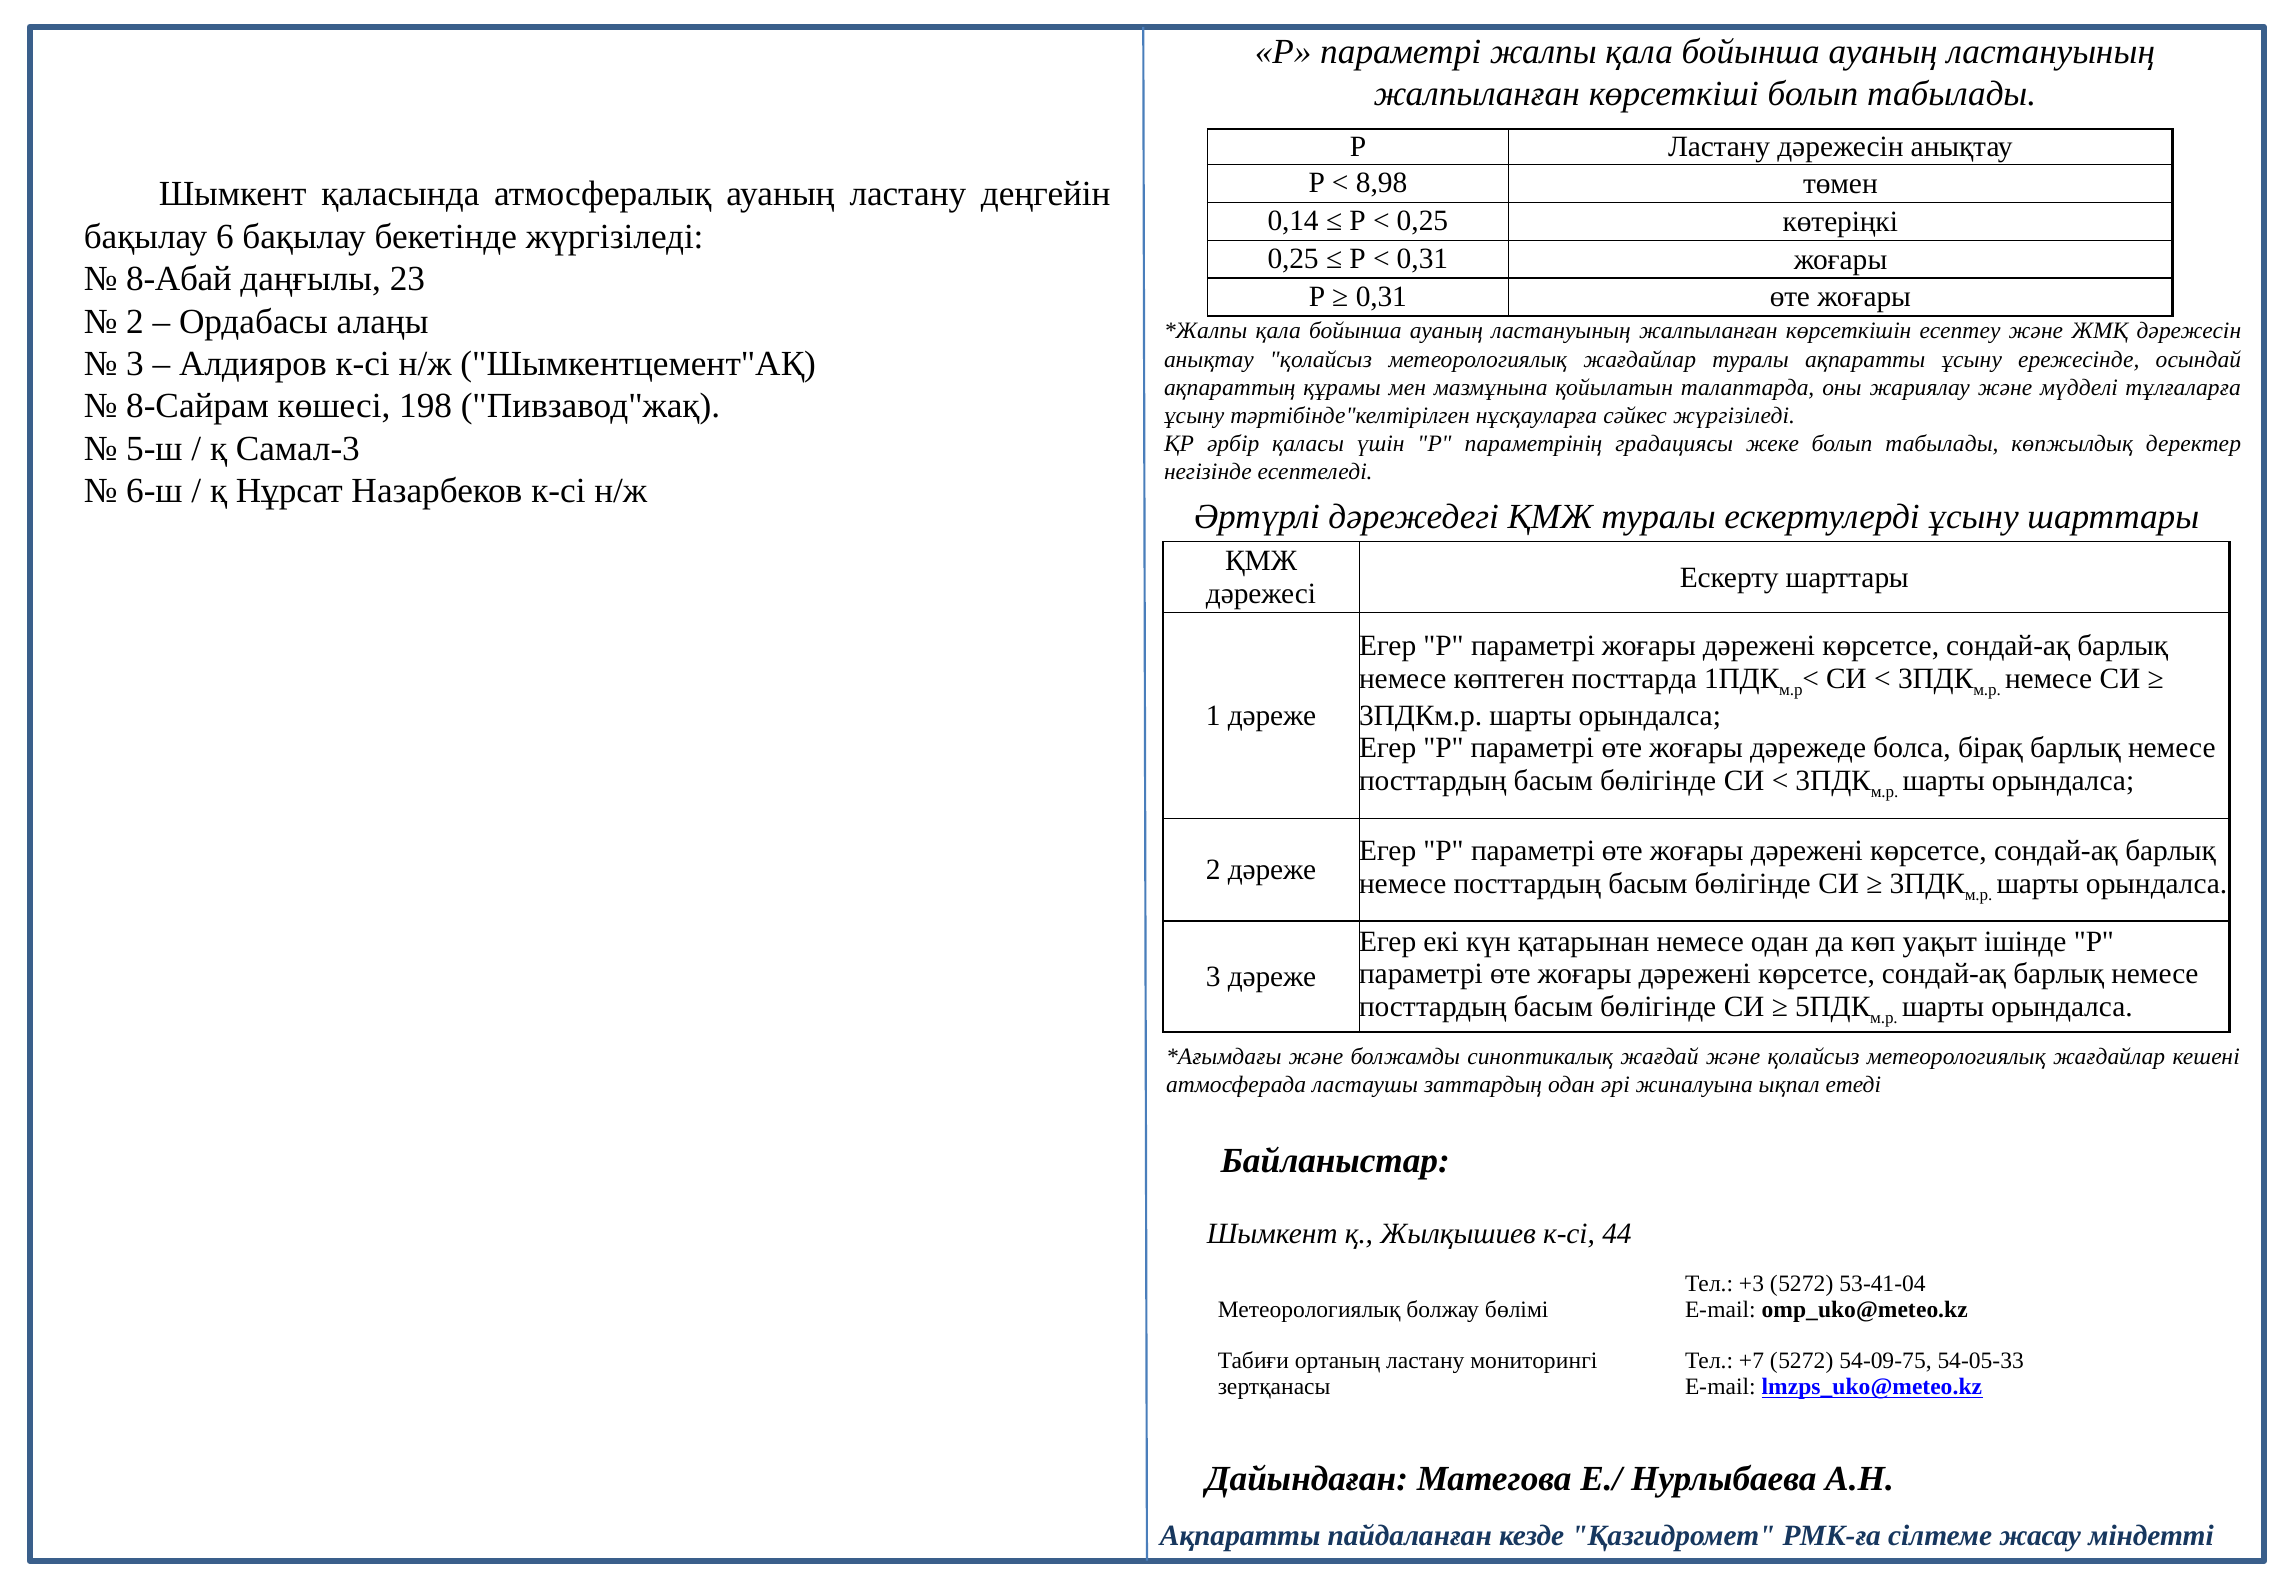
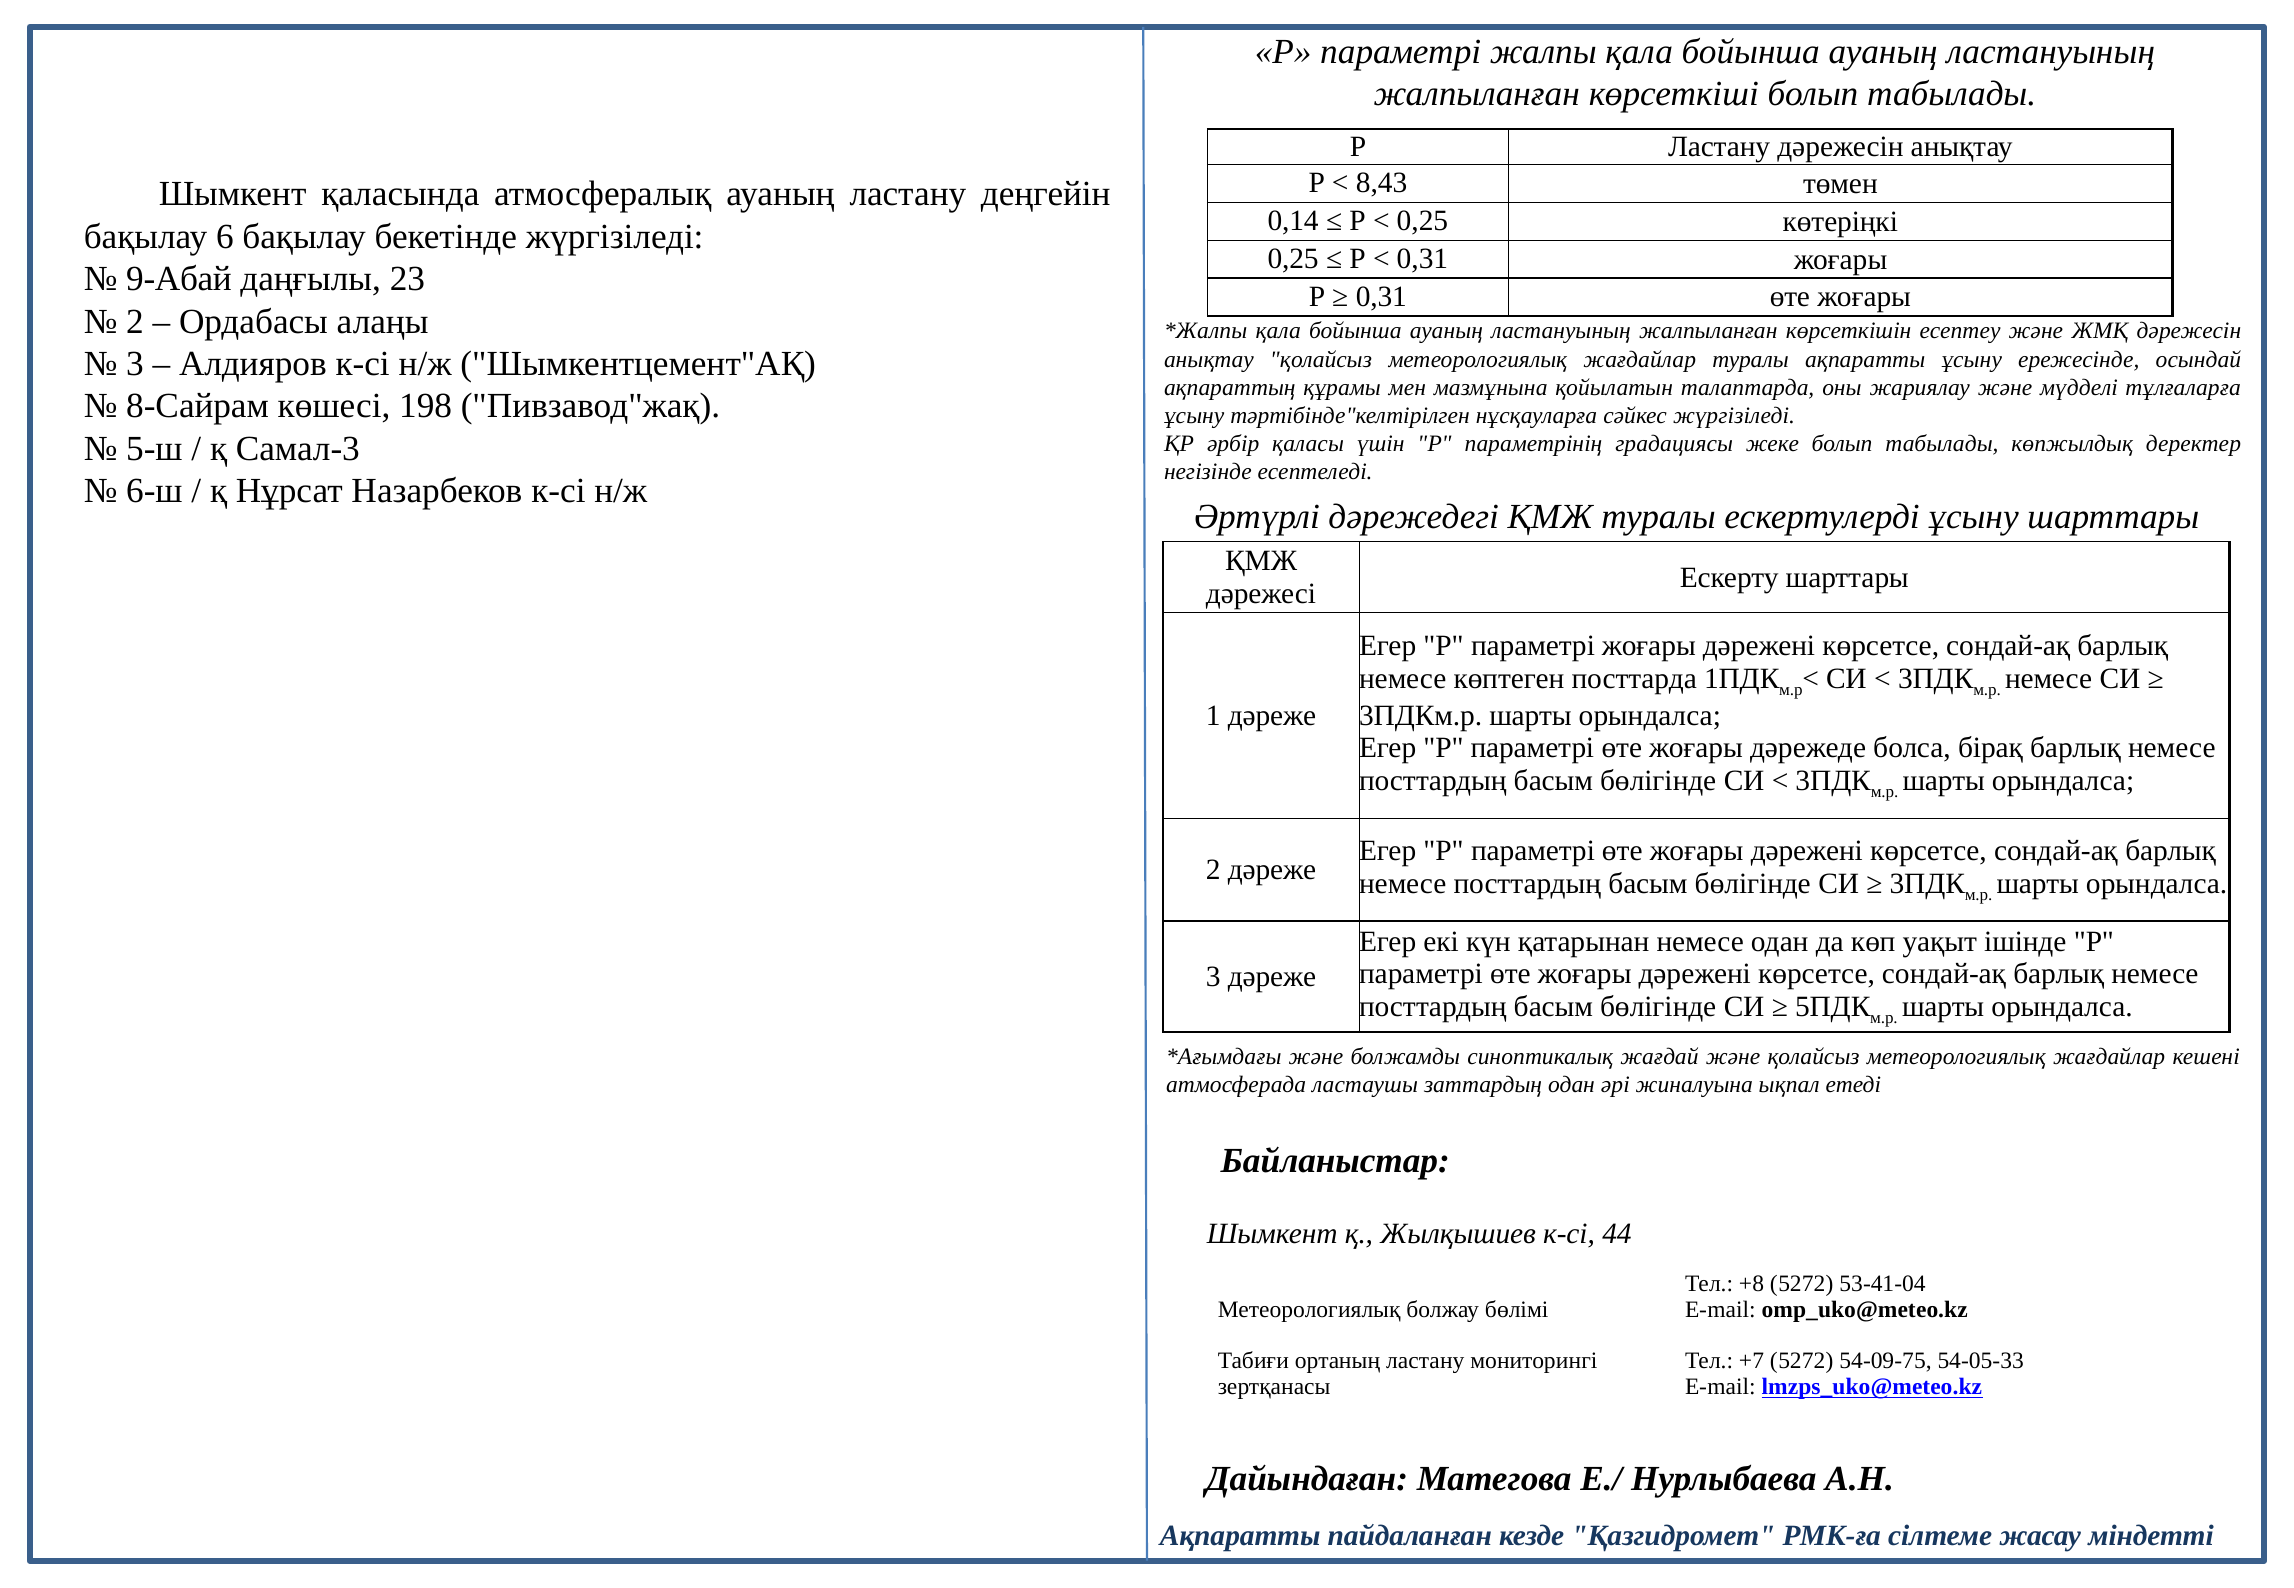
8,98: 8,98 -> 8,43 (1382, 183)
8-Абай: 8-Абай -> 9-Абай (179, 279)
+3: +3 -> +8 (1752, 1284)
